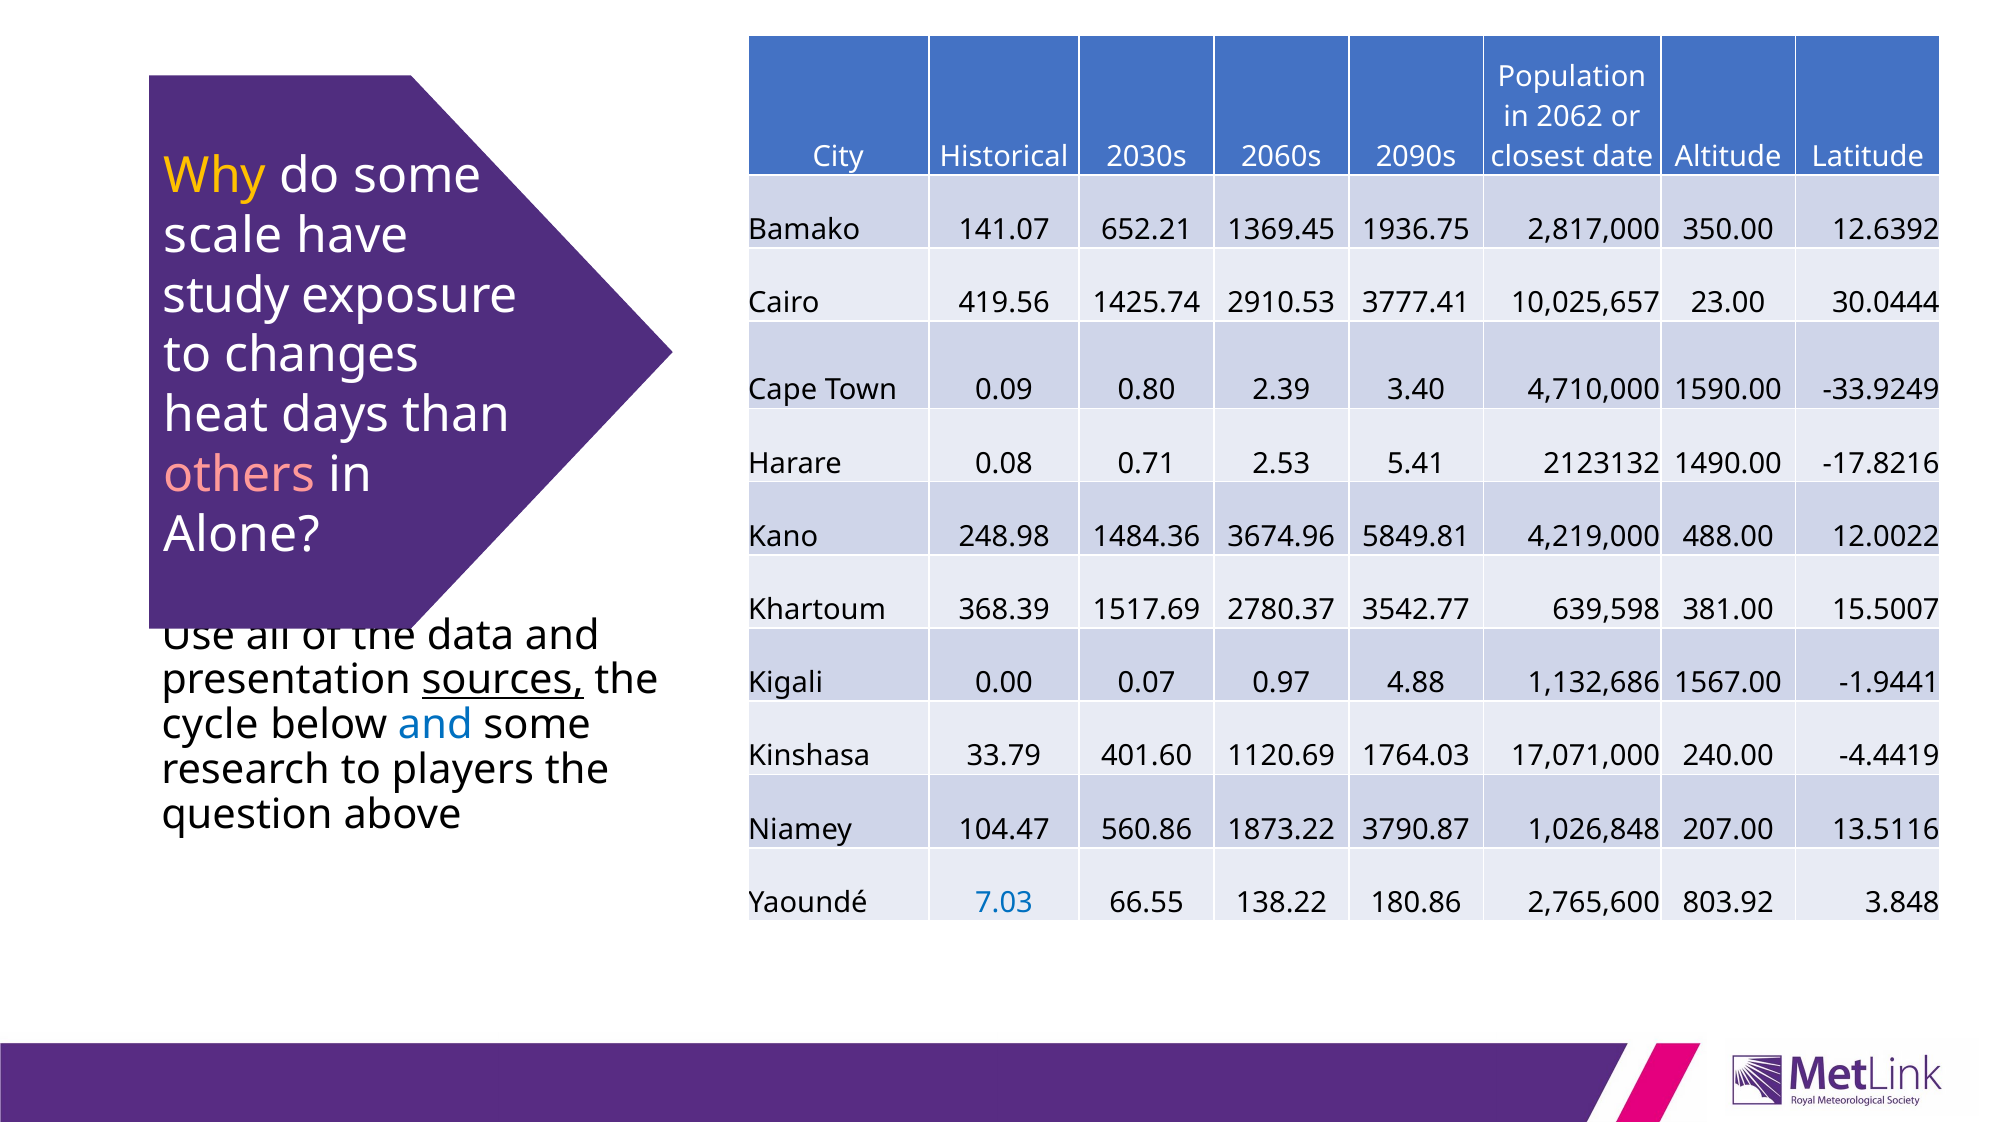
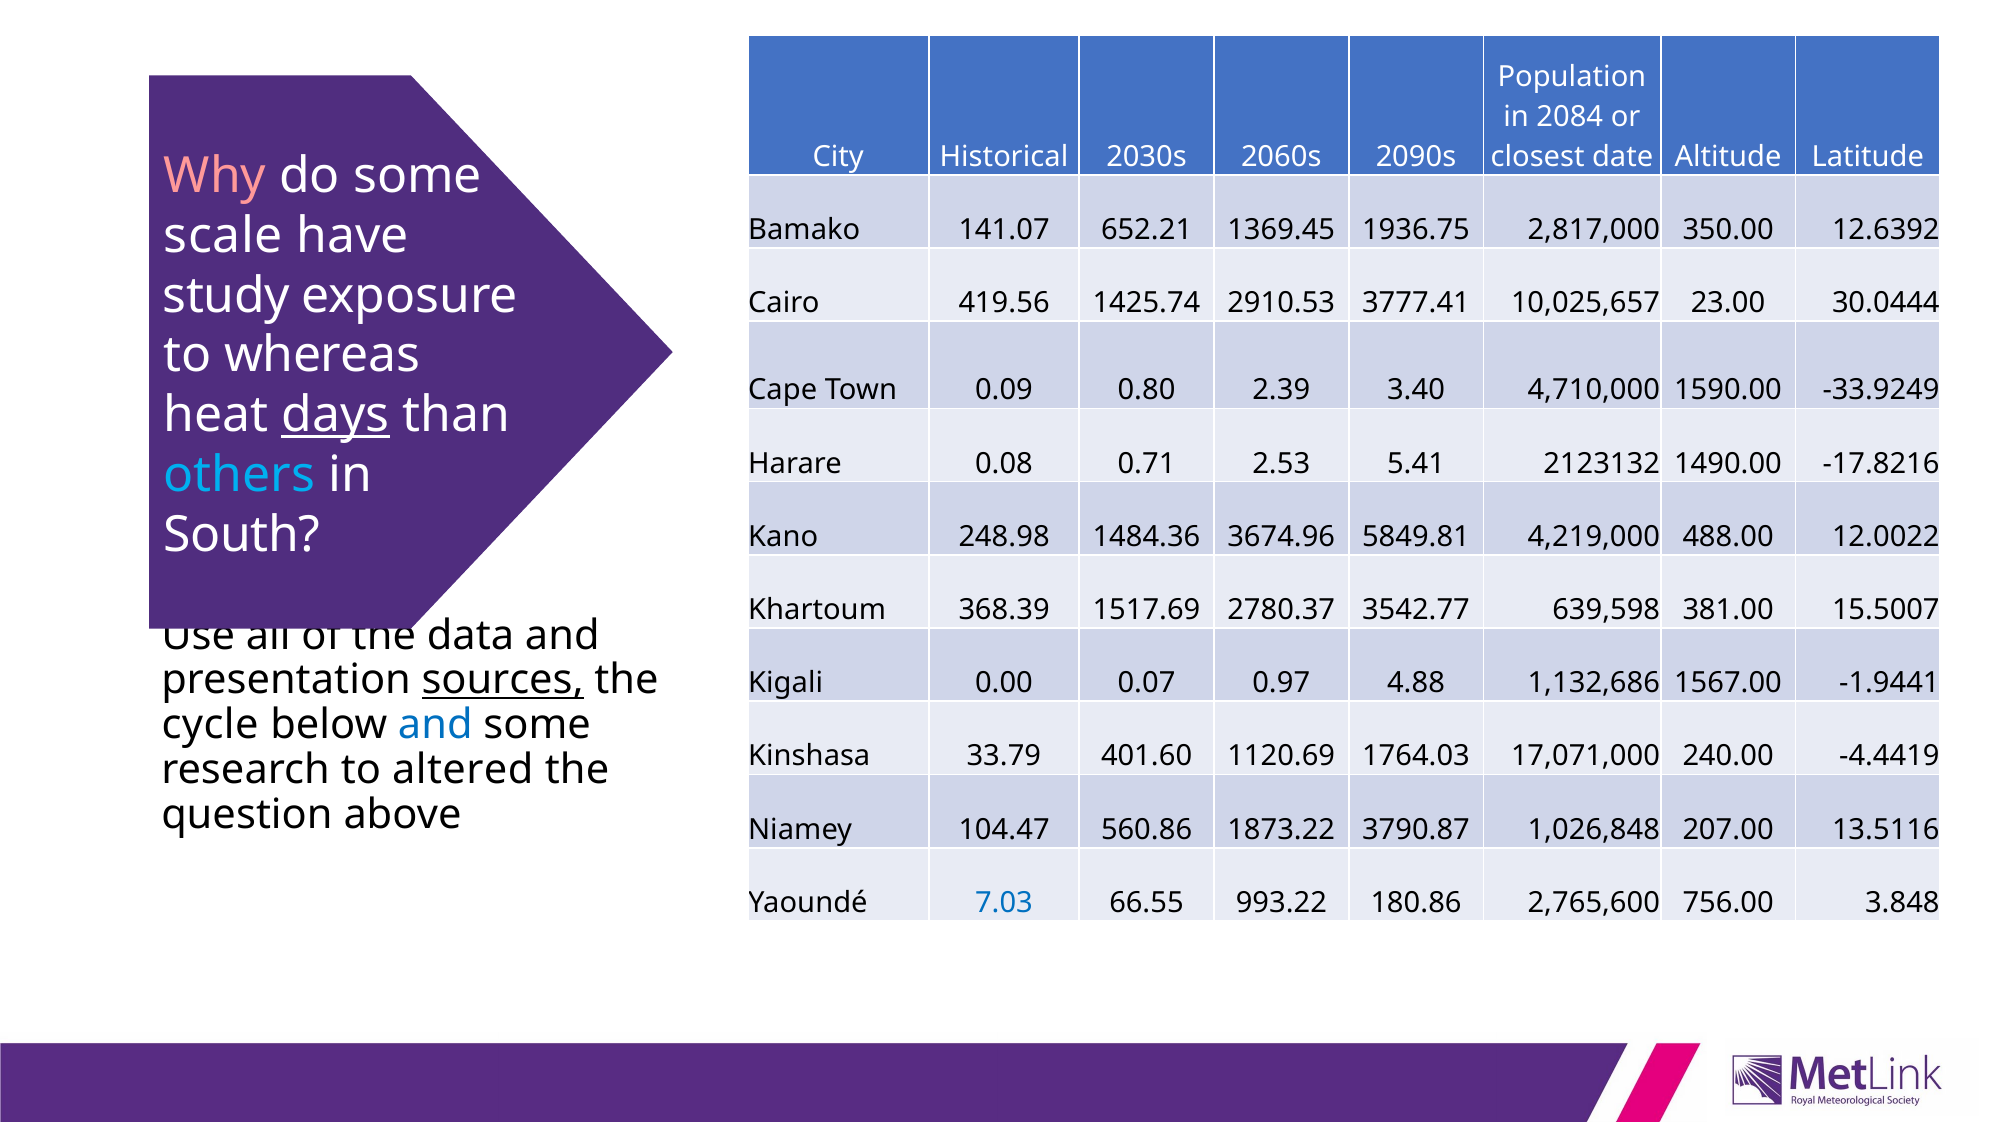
2062: 2062 -> 2084 (1570, 117)
Why colour: yellow -> pink (215, 176)
changes: changes -> whereas (322, 356)
days underline: none -> present (336, 415)
others colour: pink -> light blue (240, 475)
Alone: Alone -> South (242, 535)
players: players -> altered (463, 770)
138.22: 138.22 -> 993.22 (1281, 903)
803.92: 803.92 -> 756.00 (1728, 903)
